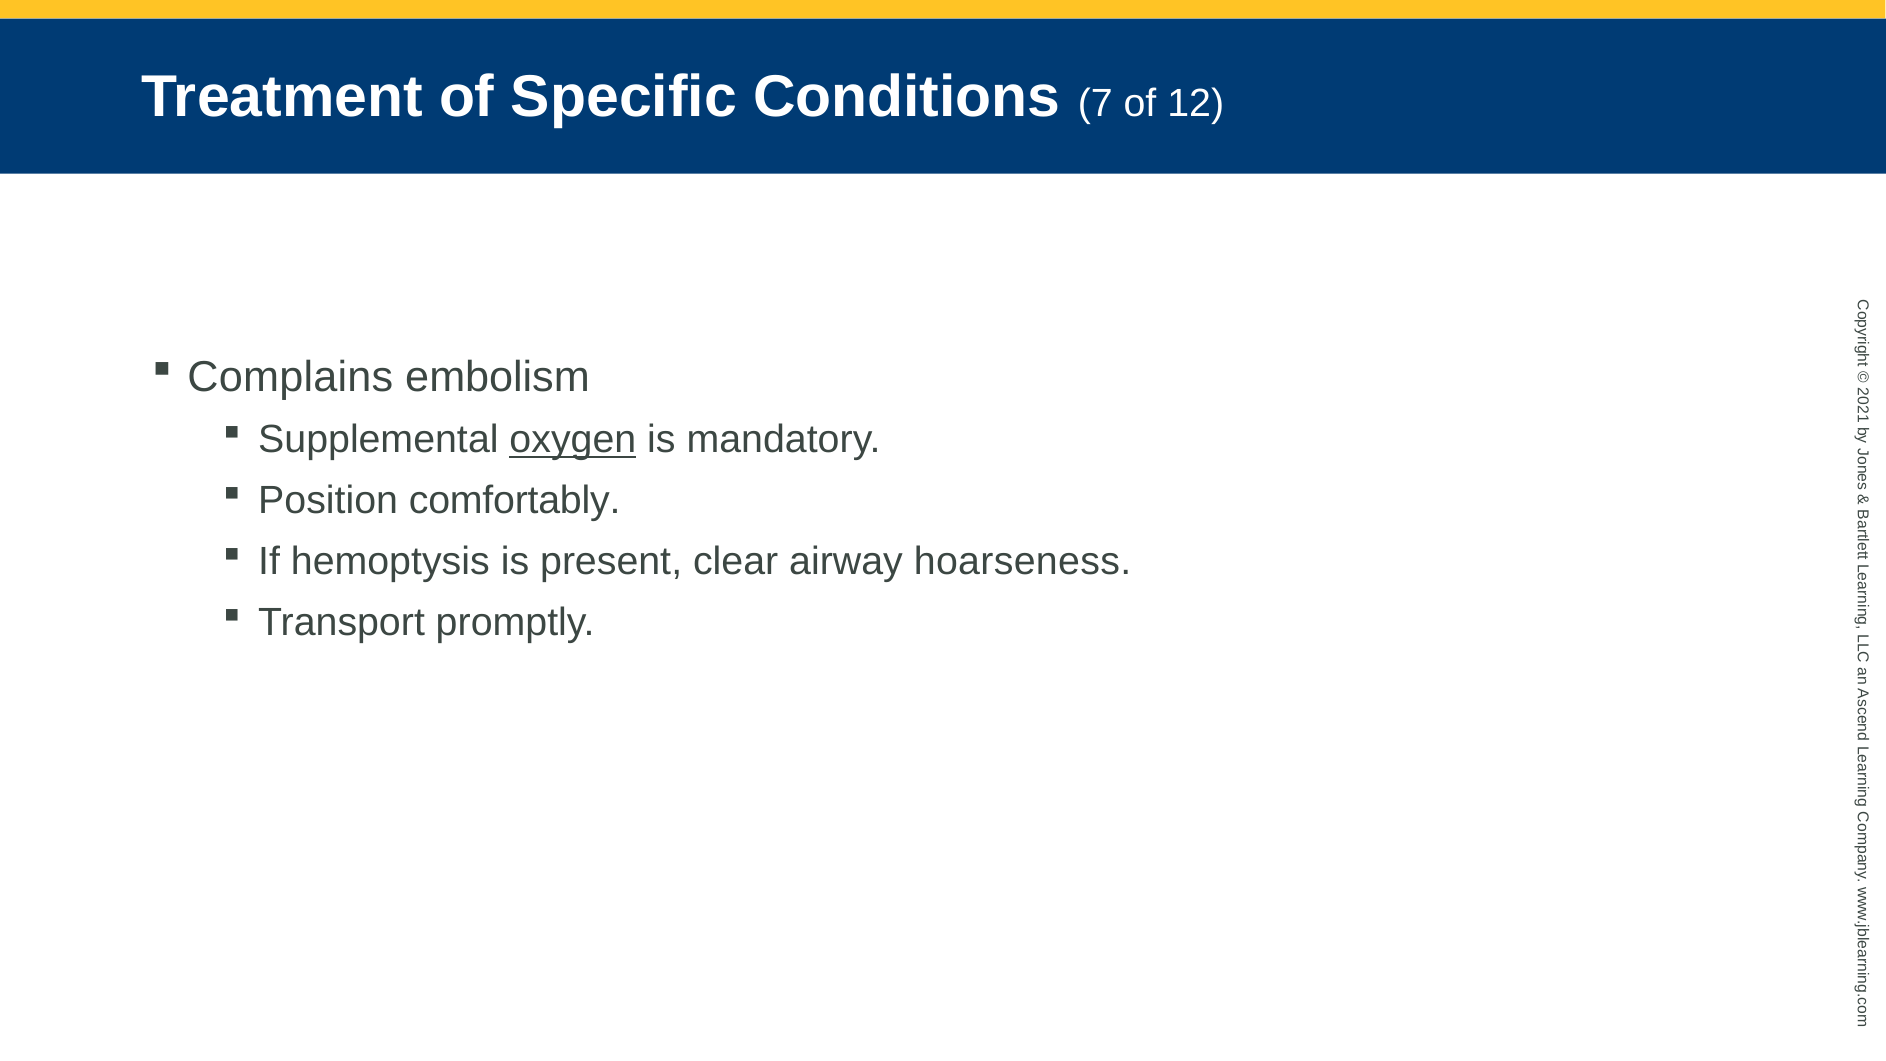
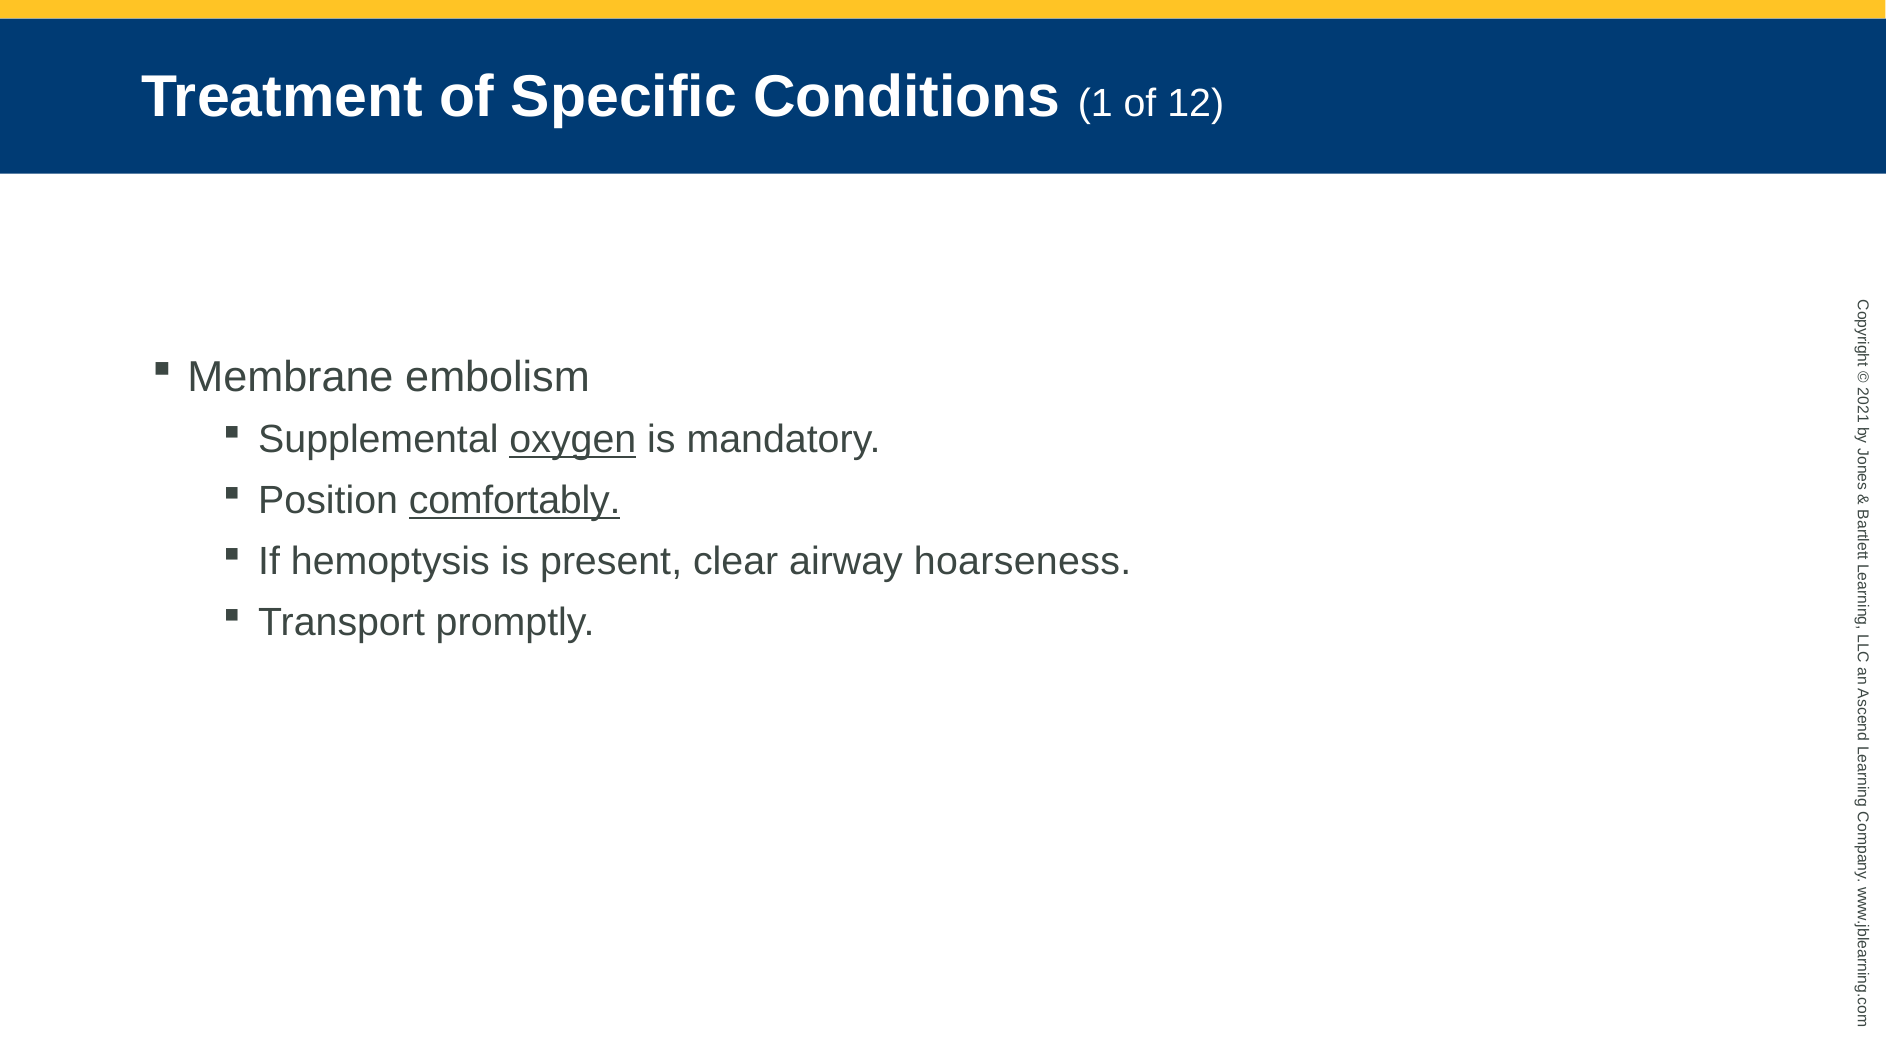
Conditions 7: 7 -> 1 (1095, 103)
Complains: Complains -> Membrane (290, 377)
comfortably underline: none -> present (515, 501)
